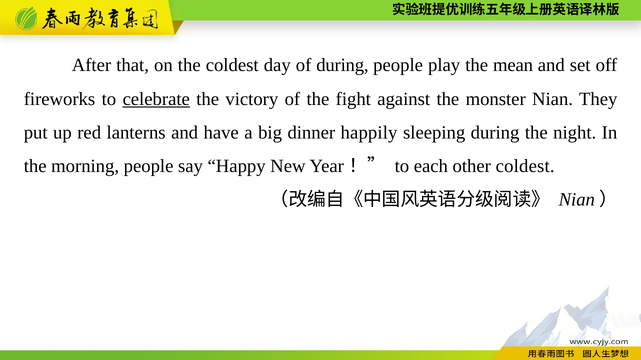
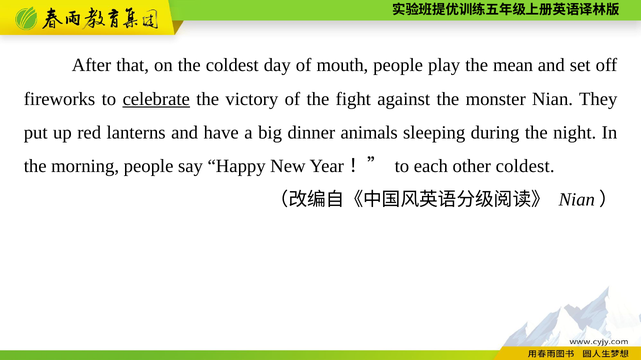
of during: during -> mouth (342, 65)
happily: happily -> animals (369, 133)
